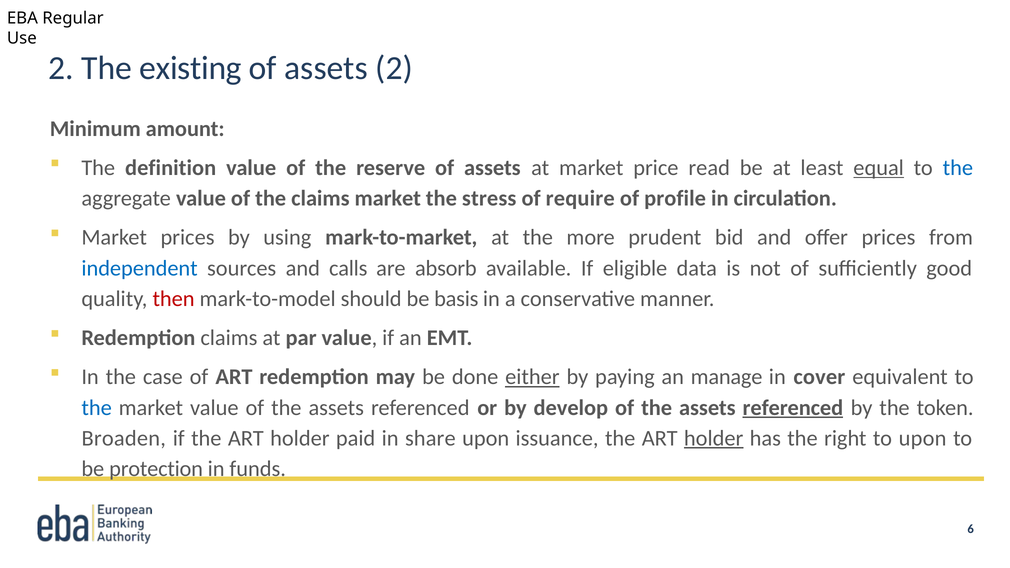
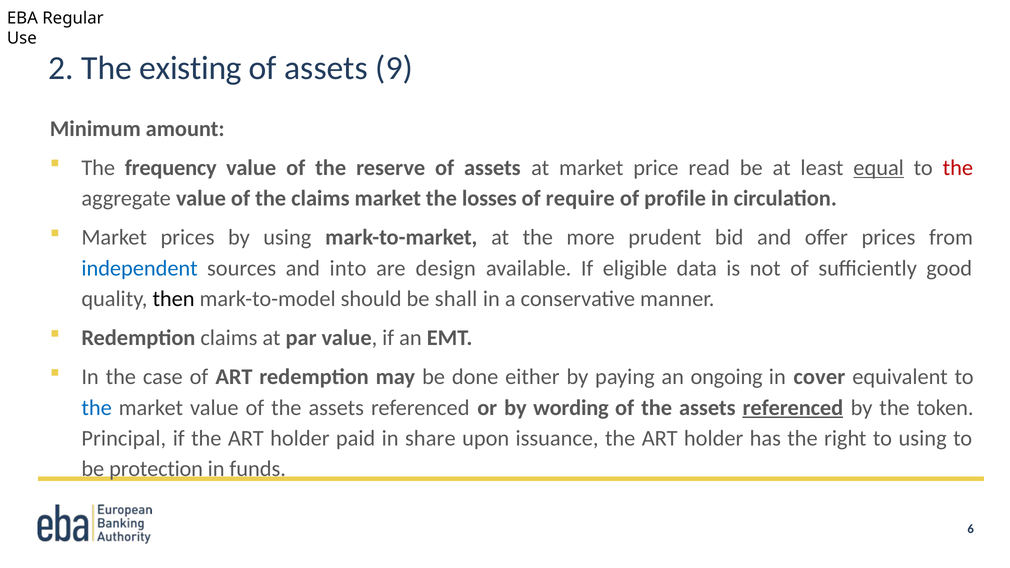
assets 2: 2 -> 9 (394, 68)
definition: definition -> frequency (171, 168)
the colour: blue -> red (958, 168)
stress: stress -> losses (489, 198)
calls: calls -> into (348, 268)
absorb: absorb -> design (446, 268)
then colour: red -> black (174, 299)
basis: basis -> shall (456, 299)
either underline: present -> none (532, 377)
manage: manage -> ongoing (727, 377)
develop: develop -> wording (571, 408)
Broaden: Broaden -> Principal (124, 438)
holder underline: present -> none (714, 438)
to upon: upon -> using (923, 438)
